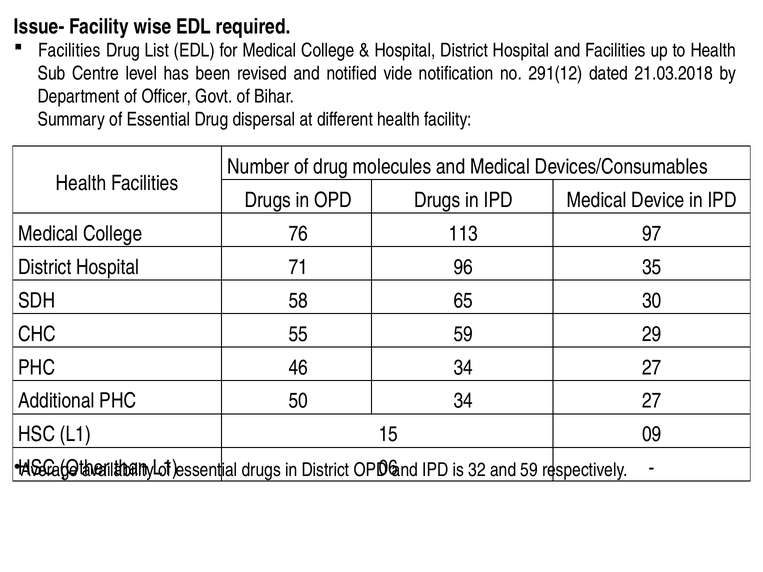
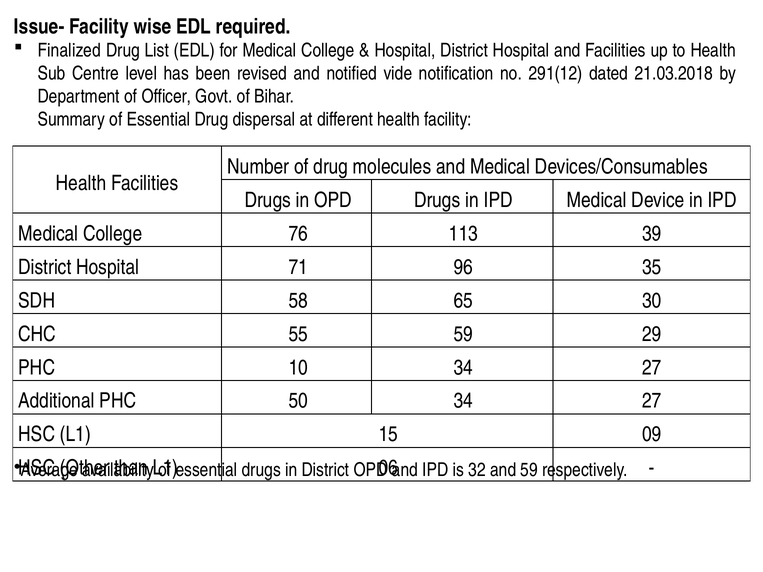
Facilities: Facilities -> Finalized (69, 51)
97: 97 -> 39 (652, 234)
46: 46 -> 10 (298, 368)
